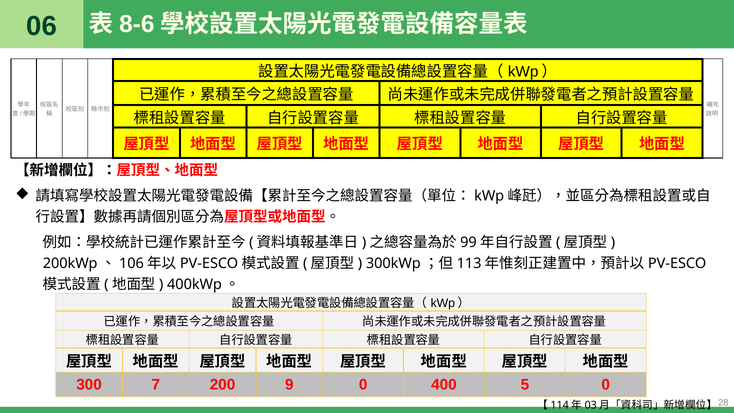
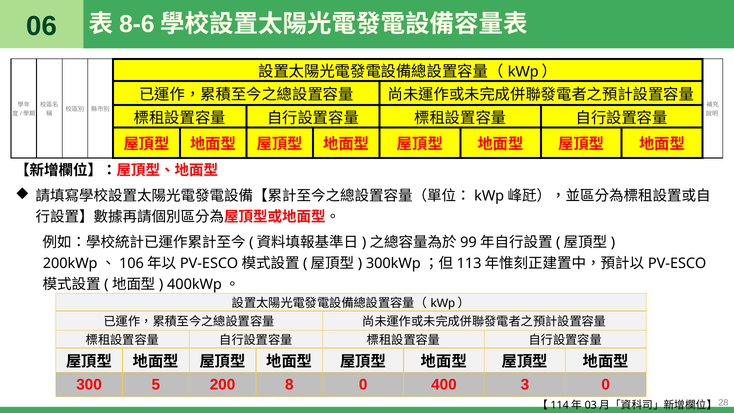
7: 7 -> 5 (156, 385)
9: 9 -> 8 (289, 385)
5: 5 -> 3 (525, 385)
